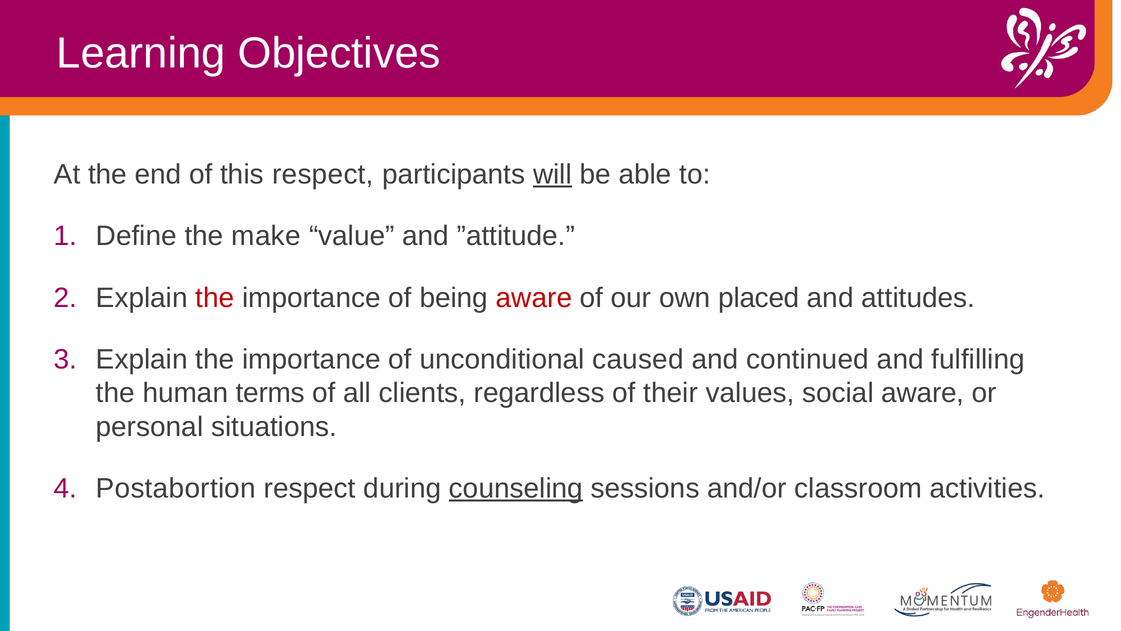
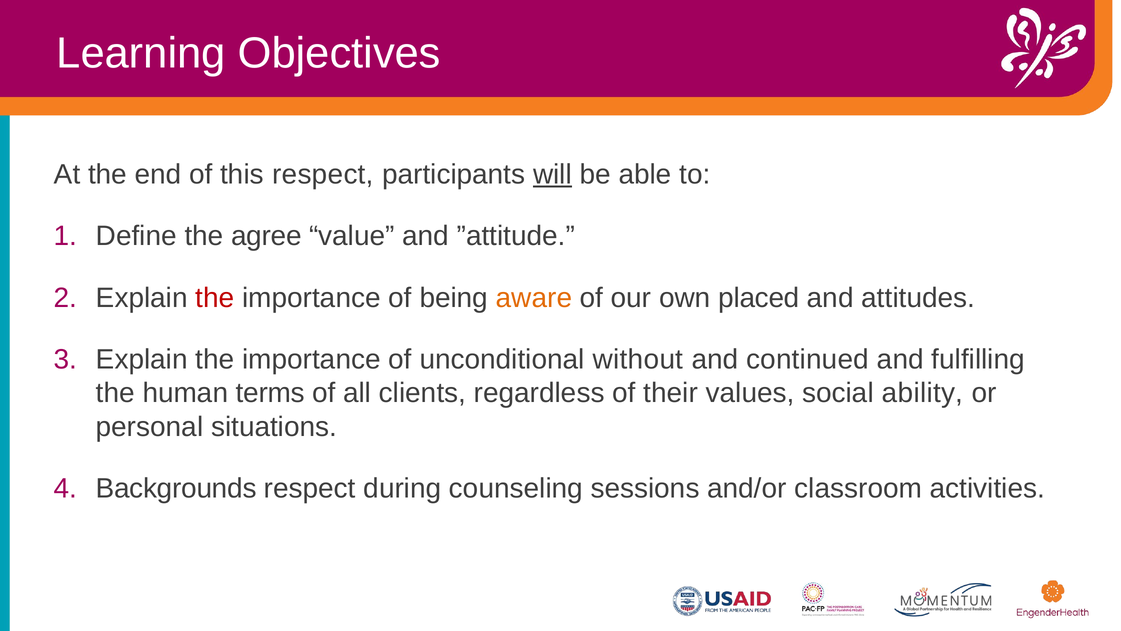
make: make -> agree (266, 236)
aware colour: red -> orange (534, 298)
caused: caused -> without (638, 359)
social aware: aware -> ability (923, 393)
Postabortion: Postabortion -> Backgrounds (176, 488)
counseling underline: present -> none (516, 488)
